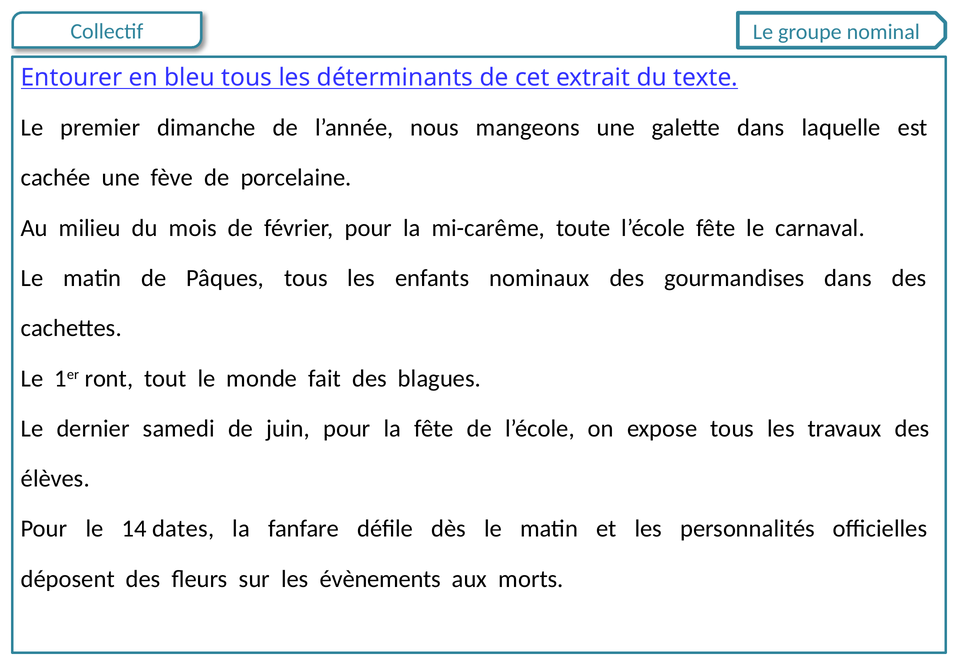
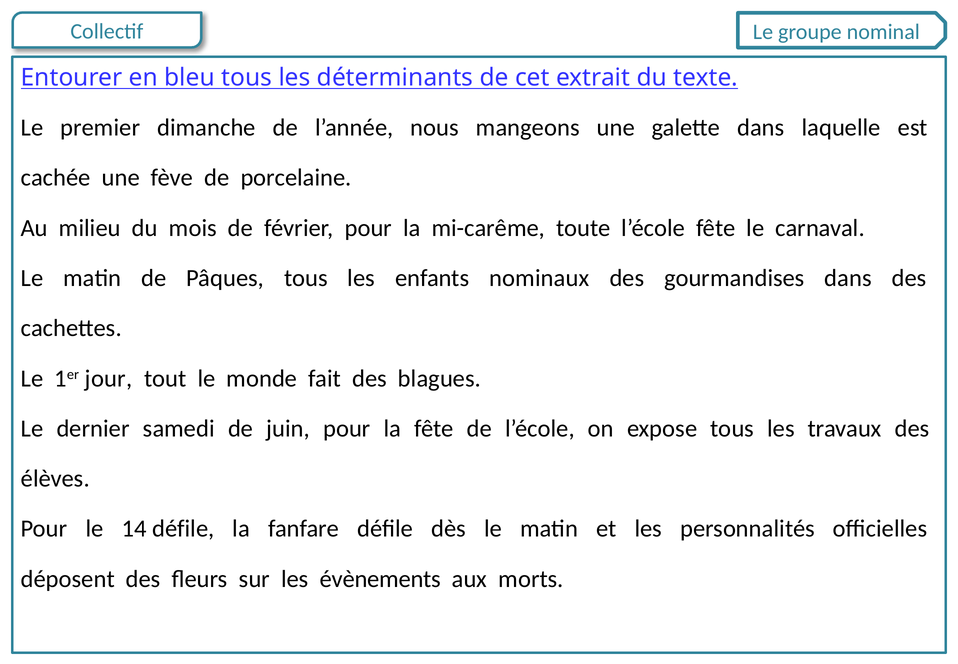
ront: ront -> jour (109, 378)
14 dates: dates -> défile (183, 529)
